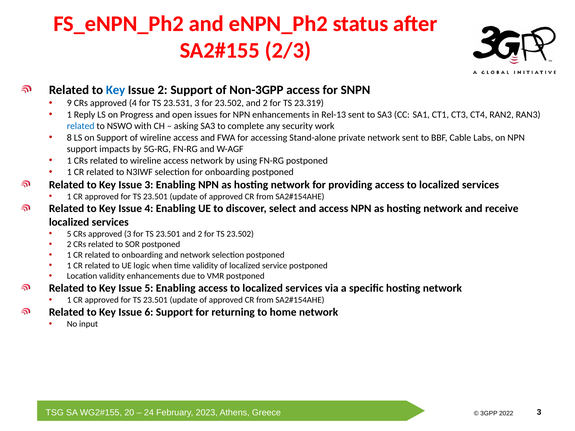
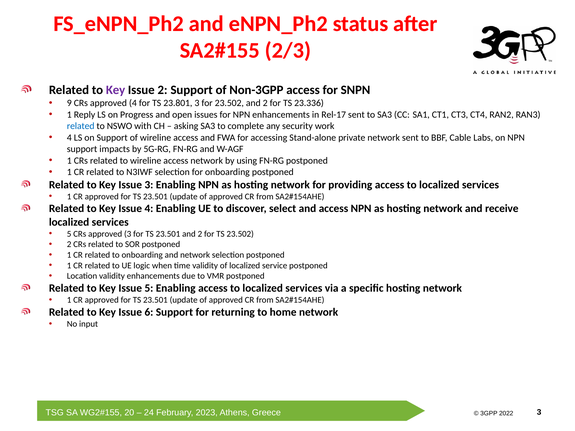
Key colour: blue -> purple (116, 90)
23.531: 23.531 -> 23.801 (178, 103)
23.319: 23.319 -> 23.336 (309, 103)
Rel-13: Rel-13 -> Rel-17 (334, 115)
8: 8 -> 4 (69, 138)
